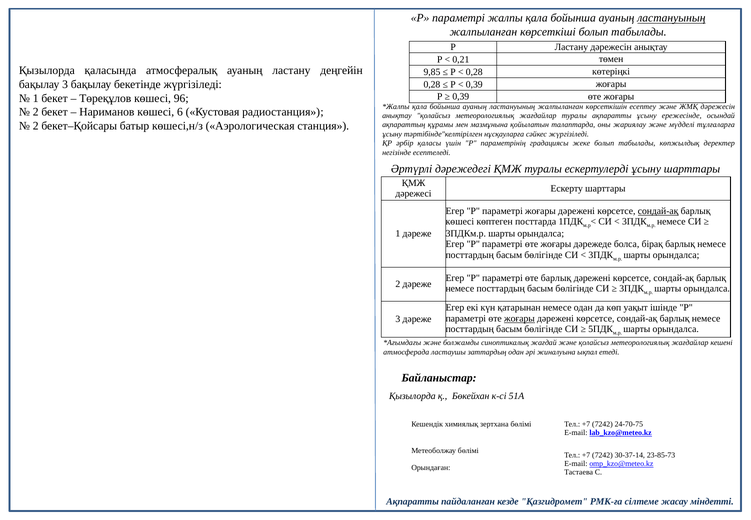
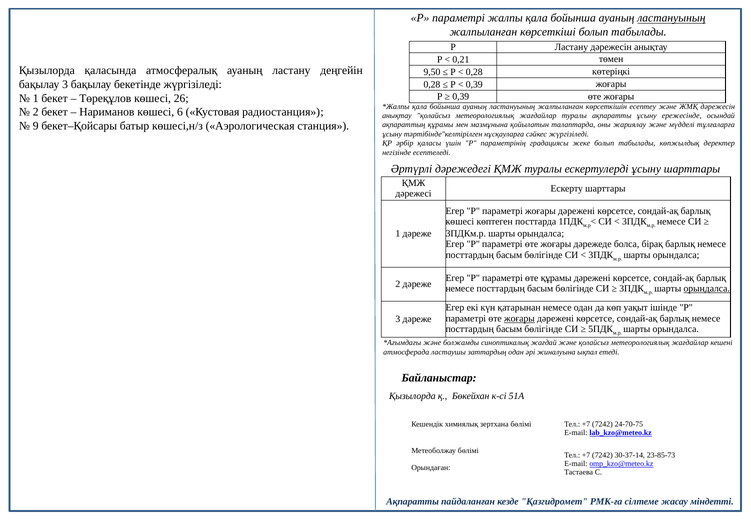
9,85: 9,85 -> 9,50 (432, 72)
96: 96 -> 26 (181, 98)
2: 2 -> 9 (36, 126)
сондай-ақ underline: present -> none (658, 211)
өте барлық: барлық -> құрамы (556, 278)
орындалса underline: none -> present (707, 289)
